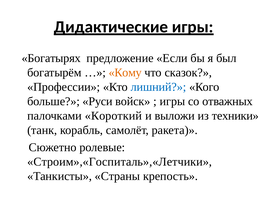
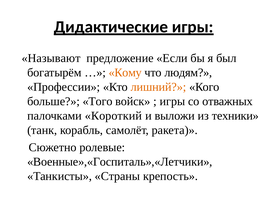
Богатырях: Богатырях -> Называют (51, 58)
сказок: сказок -> людям (188, 73)
лишний colour: blue -> orange (158, 87)
Руси: Руси -> Того (98, 102)
Строим»,«Госпиталь»,«Летчики: Строим»,«Госпиталь»,«Летчики -> Военные»,«Госпиталь»,«Летчики (120, 162)
